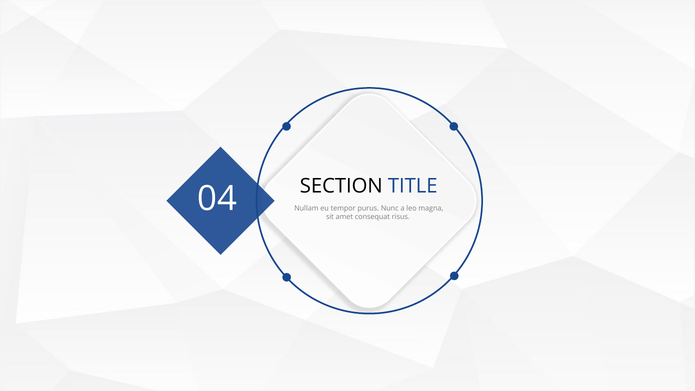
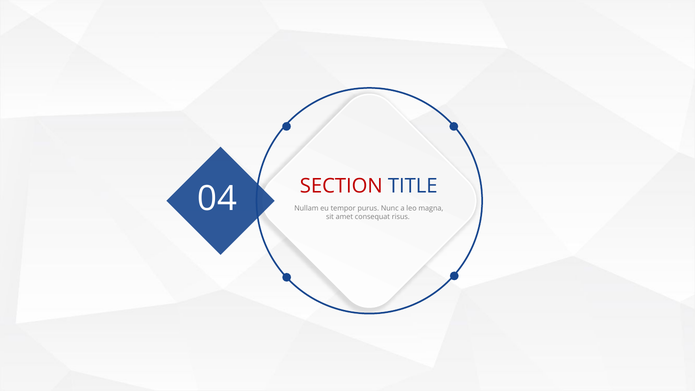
SECTION colour: black -> red (341, 186)
